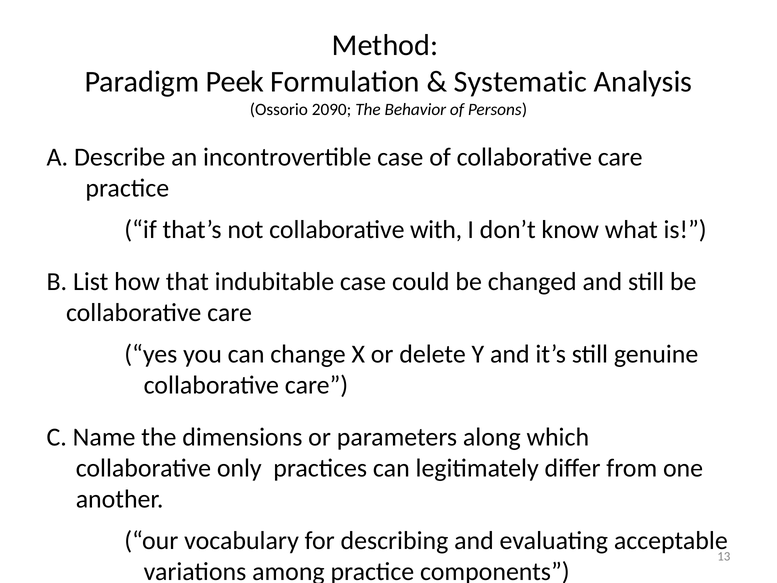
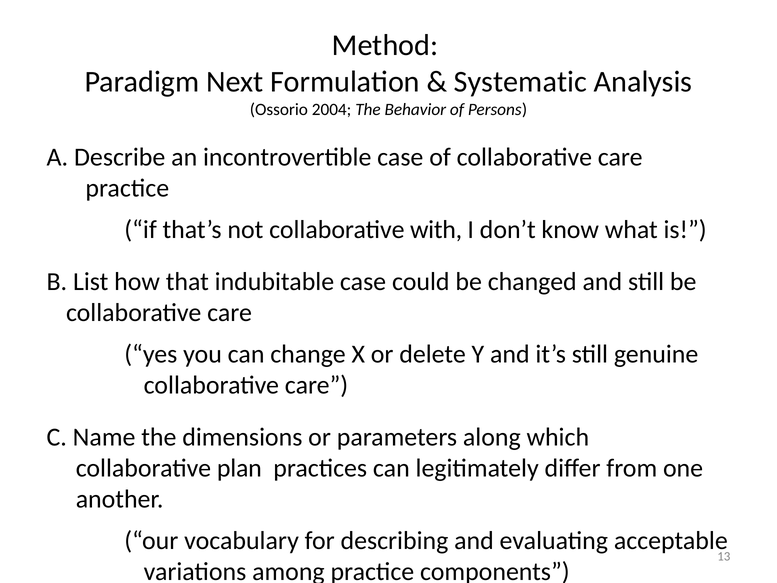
Peek: Peek -> Next (235, 82)
2090: 2090 -> 2004 (332, 109)
only: only -> plan (239, 468)
